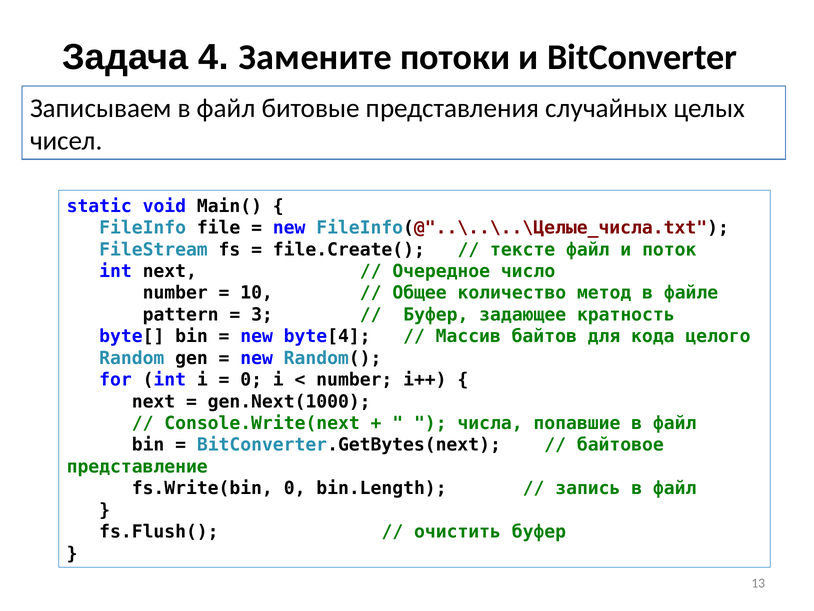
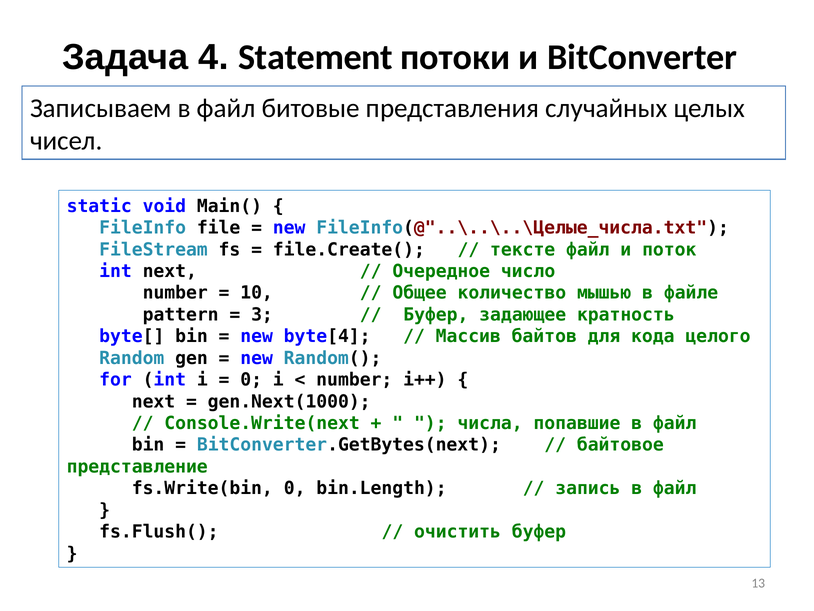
Замените: Замените -> Statement (316, 57)
метод: метод -> мышью (604, 293)
